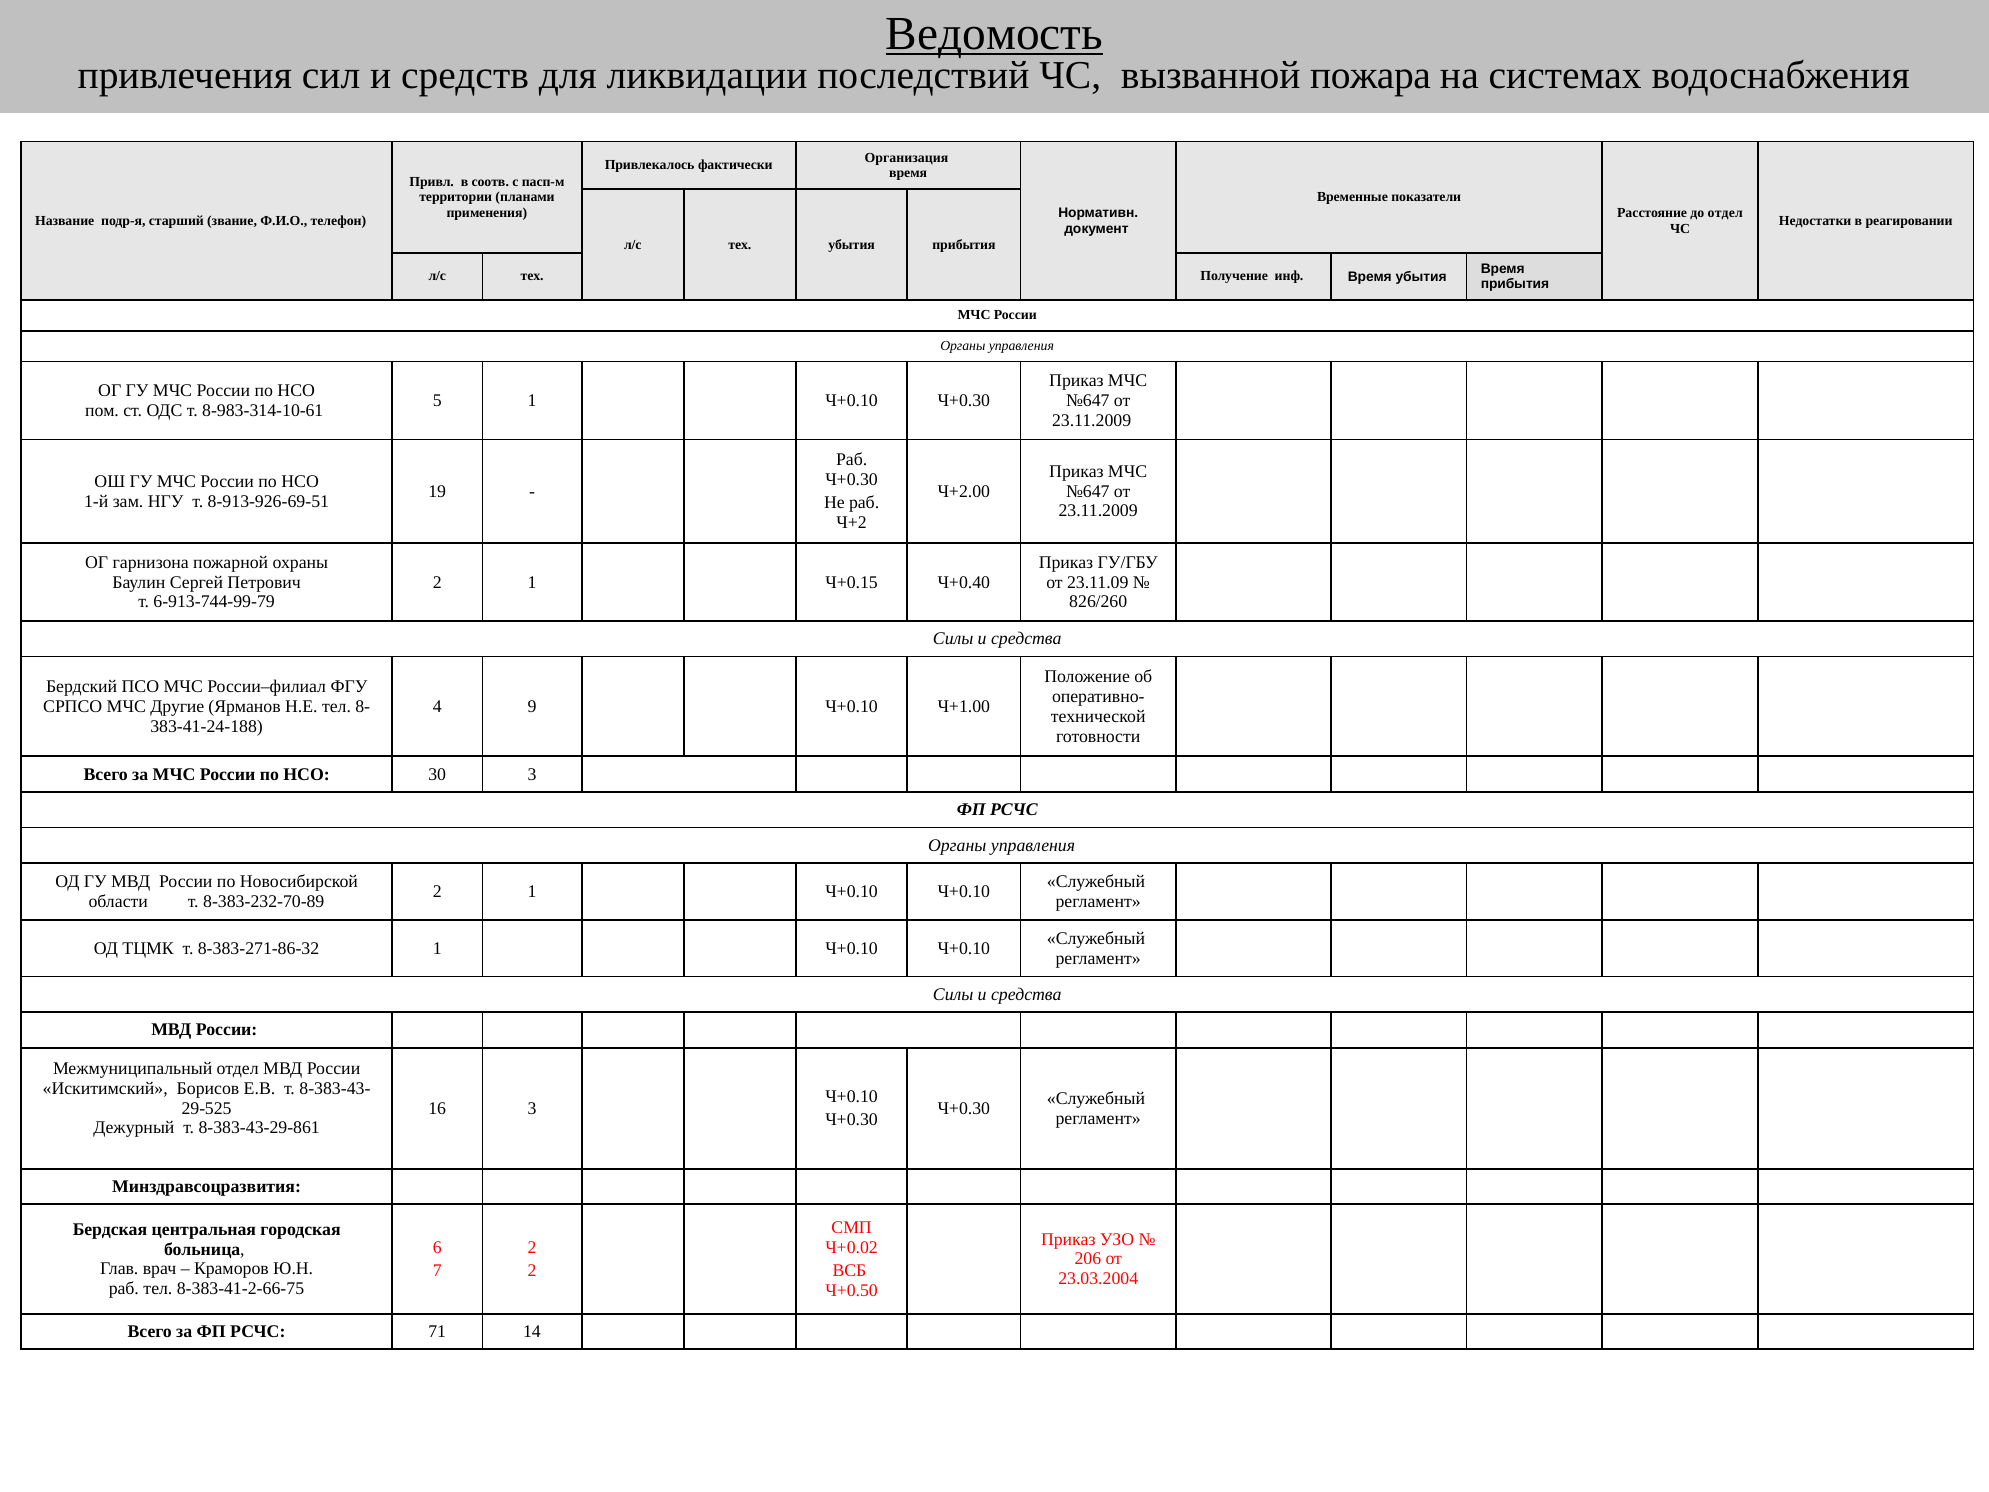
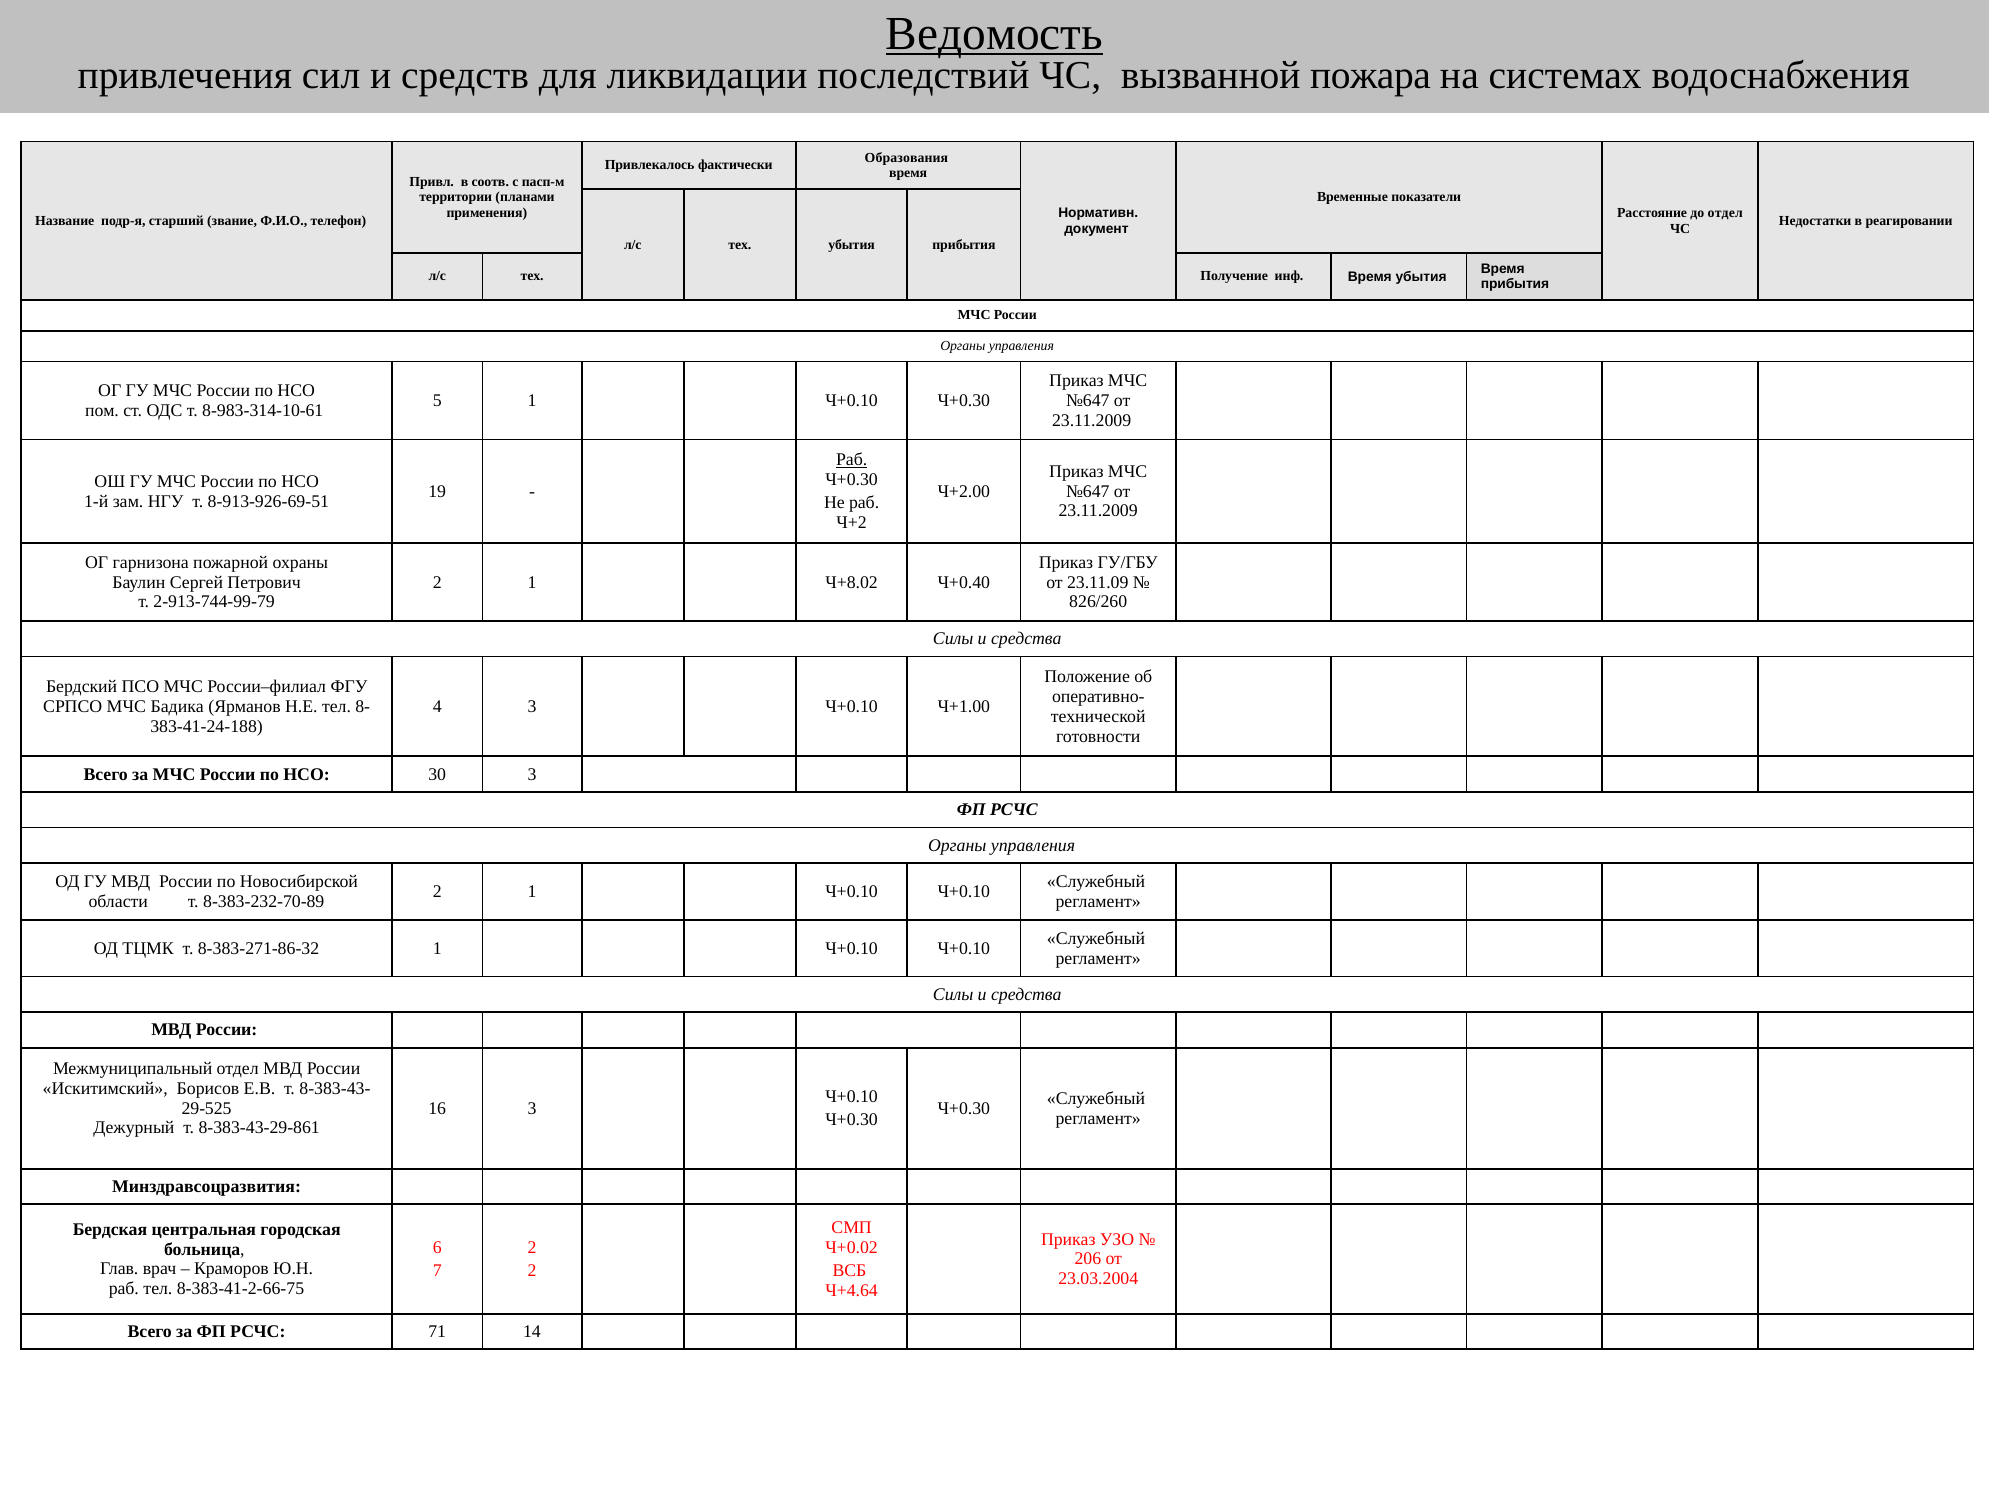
Организация: Организация -> Образования (906, 158)
Раб underline: none -> present (852, 460)
Ч+0.15: Ч+0.15 -> Ч+8.02 (852, 582)
6-913-744-99-79: 6-913-744-99-79 -> 2-913-744-99-79 (214, 602)
Другие: Другие -> Бадика (177, 707)
4 9: 9 -> 3 (532, 707)
Ч+0.50: Ч+0.50 -> Ч+4.64 (852, 1290)
